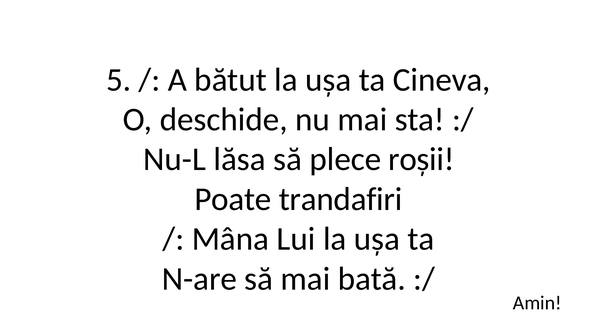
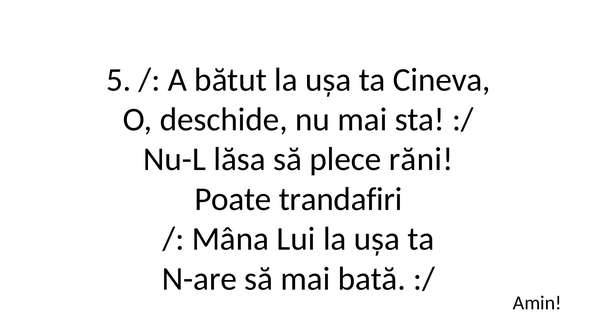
roșii: roșii -> răni (421, 159)
